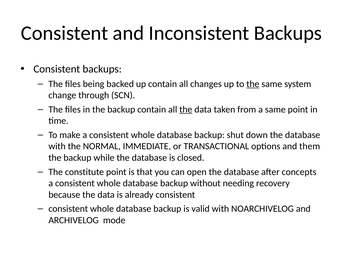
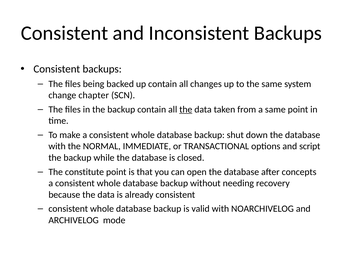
the underline: present -> none (253, 84)
through: through -> chapter (94, 95)
them: them -> script (310, 146)
